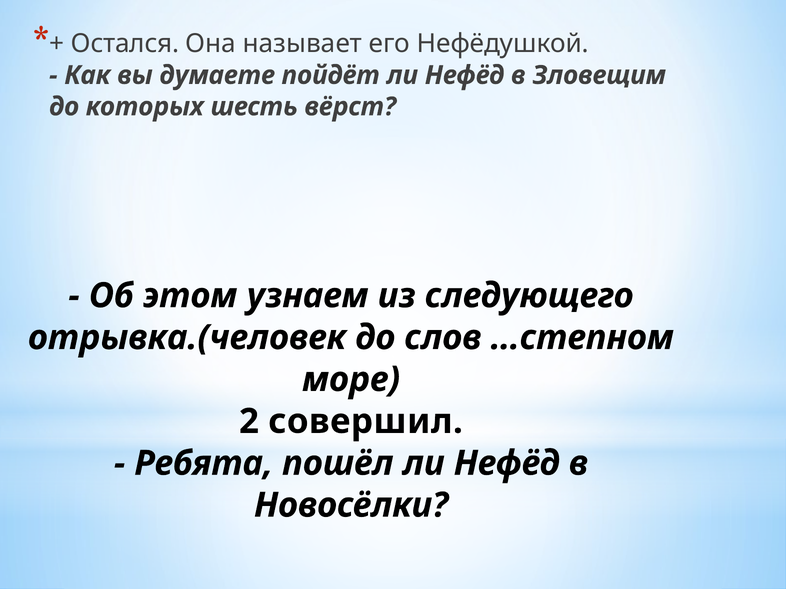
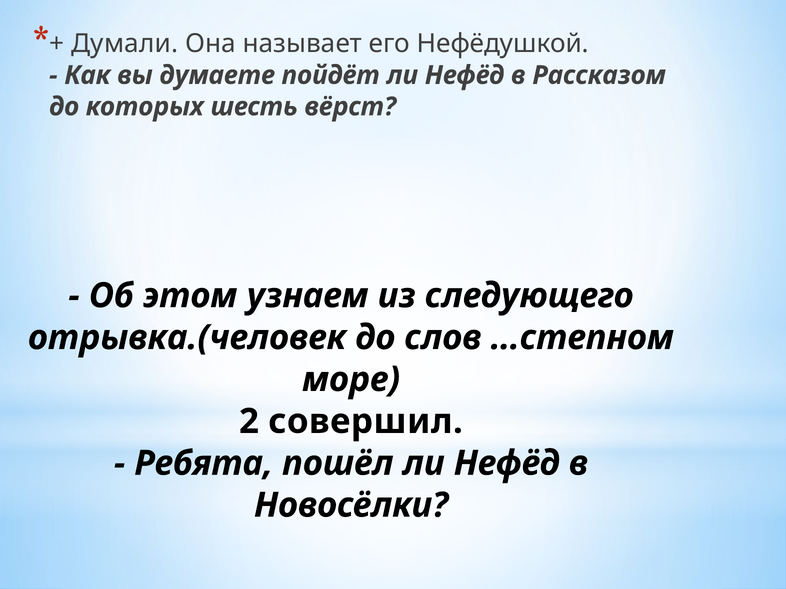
Остался: Остался -> Думали (125, 44)
Зловещим: Зловещим -> Рассказом (599, 75)
